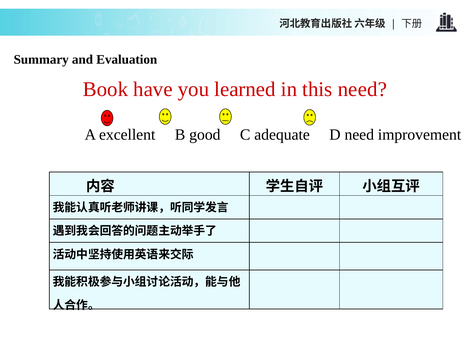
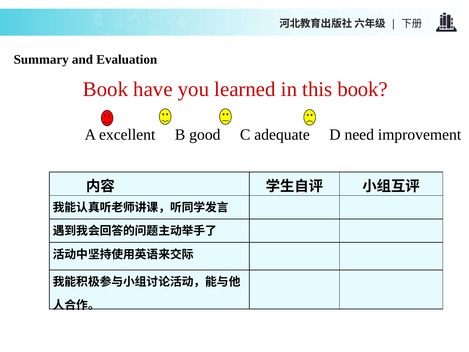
this need: need -> book (363, 89)
